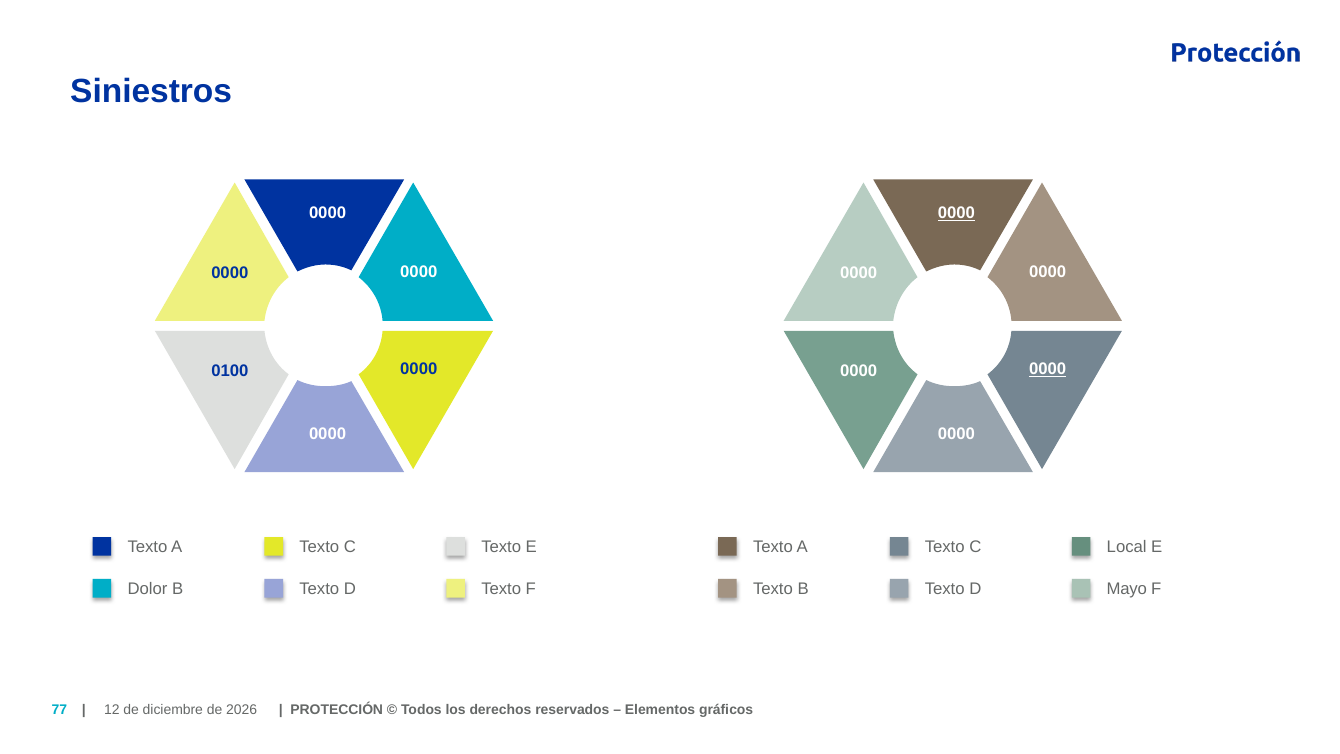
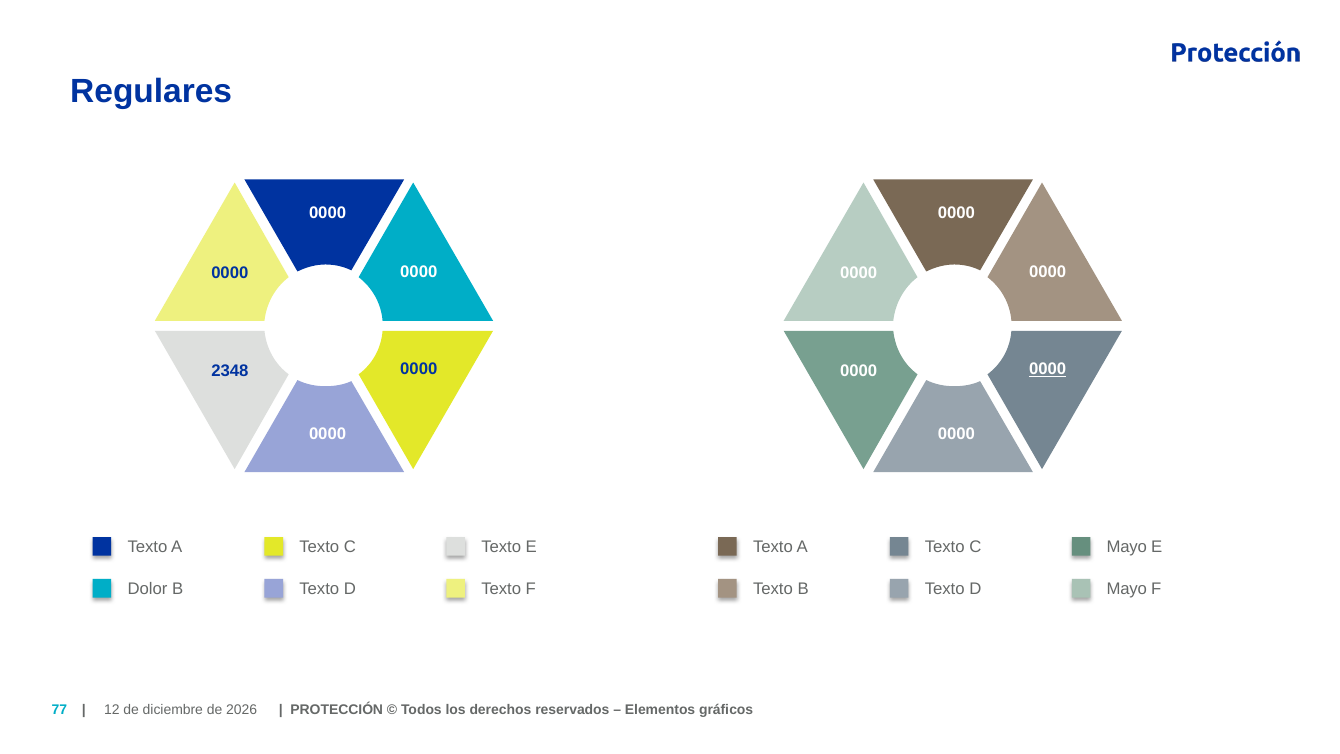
Siniestros: Siniestros -> Regulares (151, 92)
0000 underline: present -> none (956, 213)
0100: 0100 -> 2348 (230, 371)
Local: Local -> Mayo (1127, 547)
